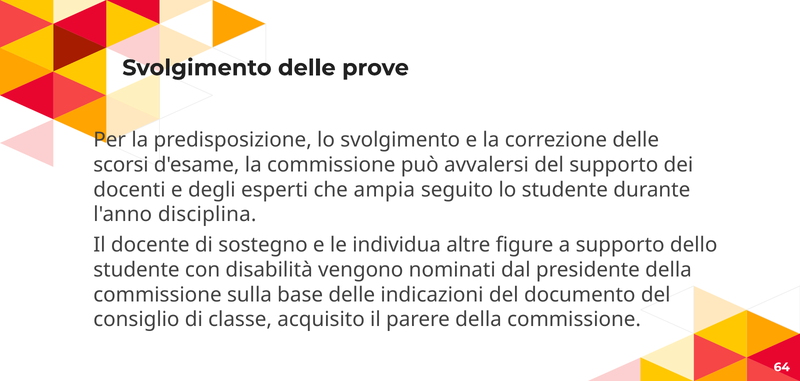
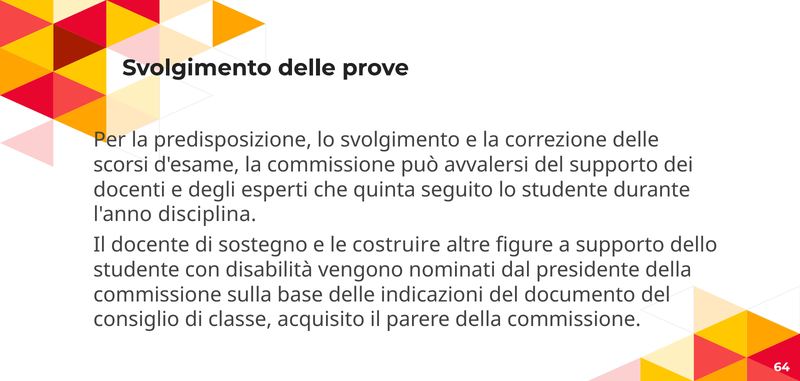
ampia: ampia -> quinta (384, 190)
individua: individua -> costruire (397, 245)
